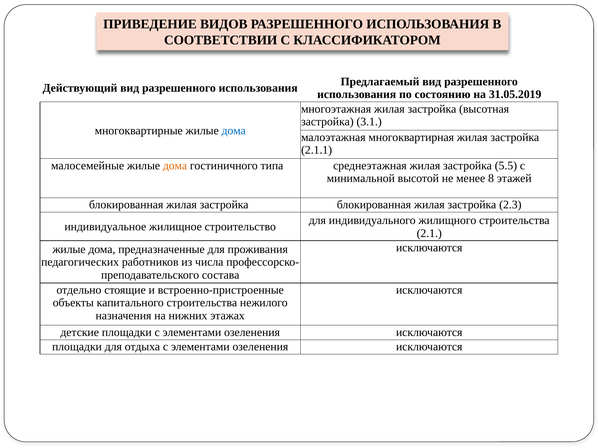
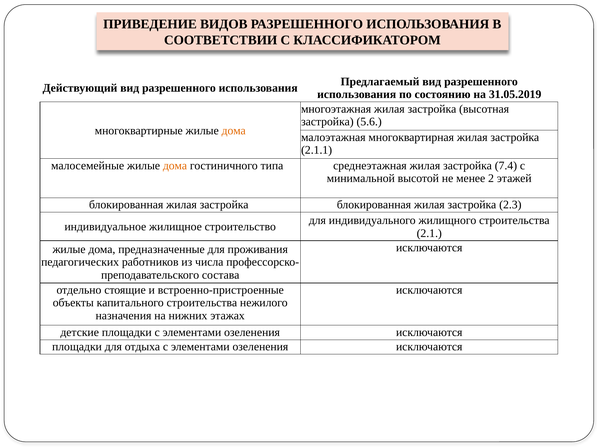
3.1: 3.1 -> 5.6 (369, 122)
дома colour: blue -> orange (234, 131)
5.5: 5.5 -> 7.4 (506, 166)
8: 8 -> 2 (491, 179)
